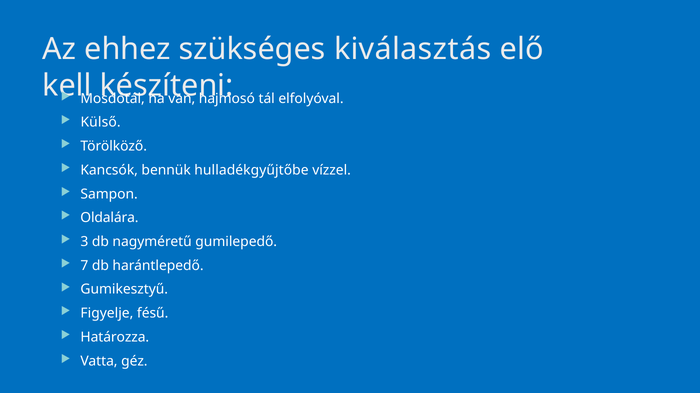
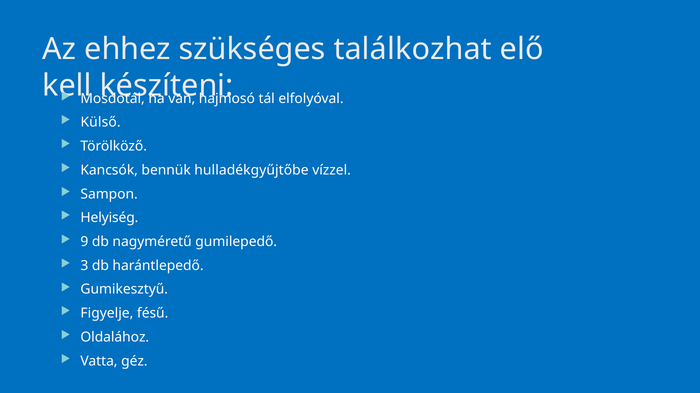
kiválasztás: kiválasztás -> találkozhat (413, 49)
Oldalára: Oldalára -> Helyiség (109, 218)
3: 3 -> 9 (84, 242)
7: 7 -> 3 (84, 266)
Határozza: Határozza -> Oldalához (115, 338)
